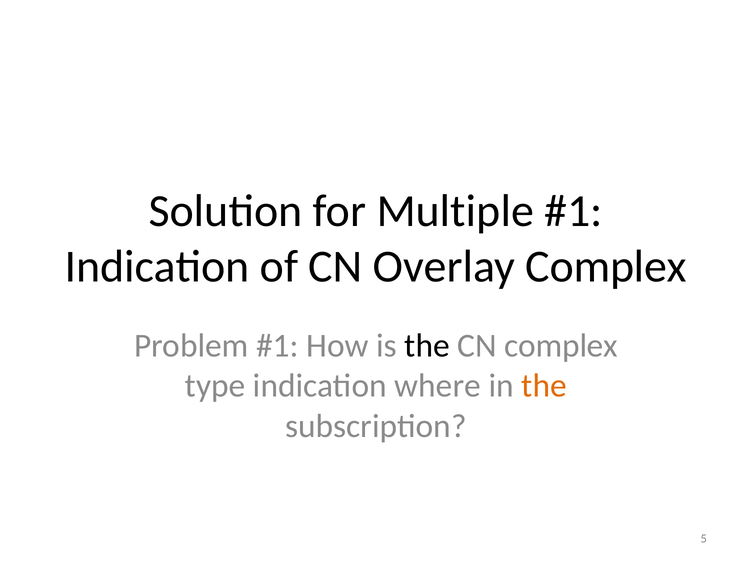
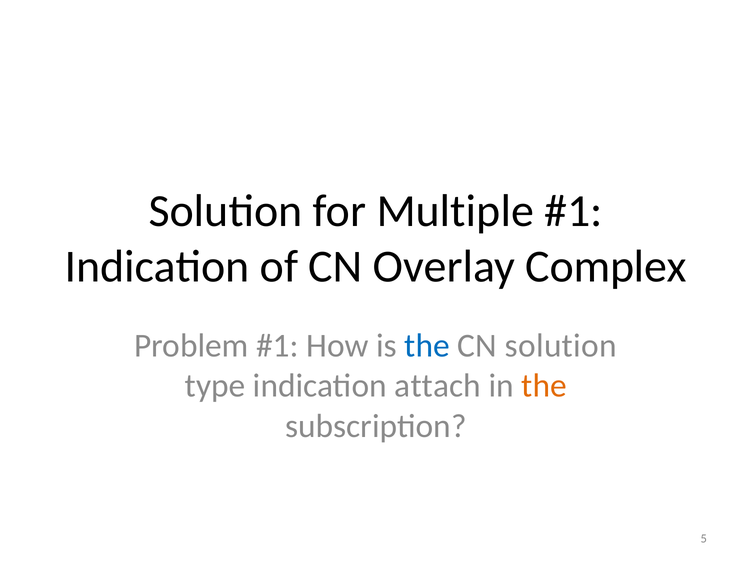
the colour: black -> blue (427, 346)
CN complex: complex -> solution (561, 346)
where: where -> attach (438, 386)
